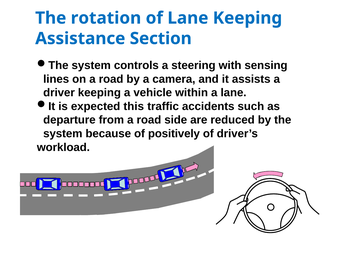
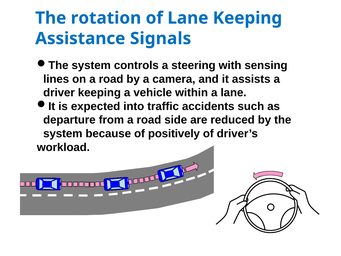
Section: Section -> Signals (161, 38)
this: this -> into (134, 106)
